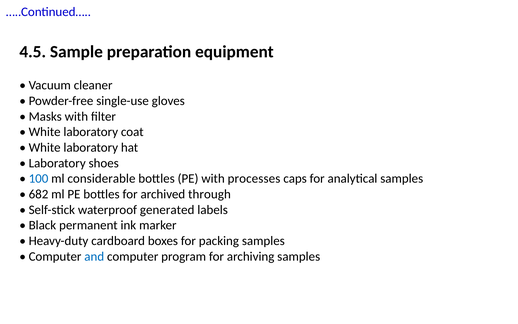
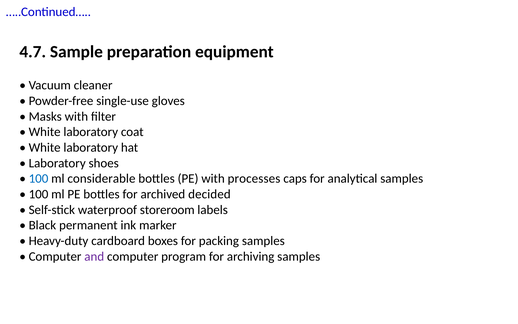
4.5: 4.5 -> 4.7 (33, 52)
682: 682 -> 100 (39, 194)
through: through -> decided (209, 194)
generated: generated -> storeroom (167, 210)
and colour: blue -> purple (94, 256)
